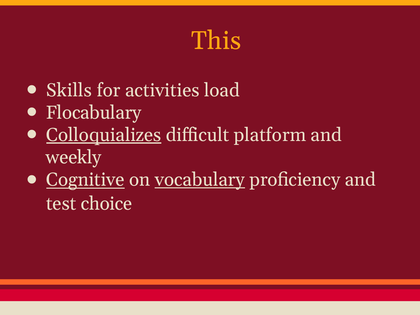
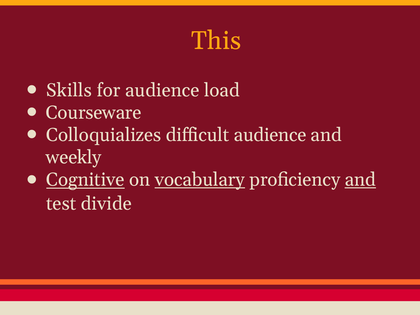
for activities: activities -> audience (162, 90)
Flocabulary: Flocabulary -> Courseware (94, 113)
Colloquializes underline: present -> none (104, 135)
difficult platform: platform -> audience (270, 135)
and underline: none -> present (360, 180)
choice: choice -> divide (106, 204)
